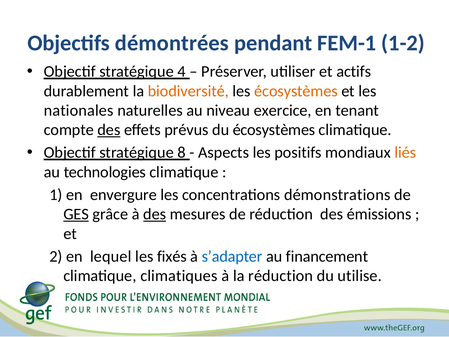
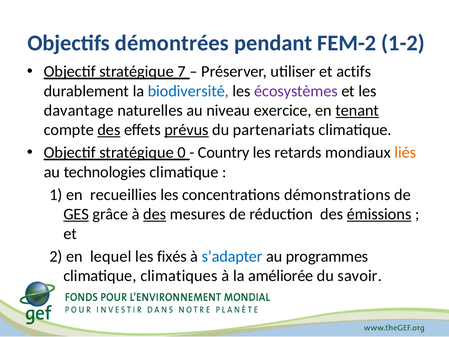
FEM-1: FEM-1 -> FEM-2 (347, 43)
4: 4 -> 7 (182, 71)
biodiversité colour: orange -> blue (188, 91)
écosystèmes colour: orange -> purple (296, 91)
nationales: nationales -> davantage (79, 110)
tenant underline: none -> present (357, 110)
prévus underline: none -> present (186, 130)
du écosystèmes: écosystèmes -> partenariats (274, 130)
8: 8 -> 0 (182, 153)
Aspects: Aspects -> Country (224, 153)
positifs: positifs -> retards (298, 153)
envergure: envergure -> recueillies (123, 195)
émissions underline: none -> present (379, 214)
financement: financement -> programmes (327, 256)
la réduction: réduction -> améliorée (281, 276)
utilise: utilise -> savoir (360, 276)
